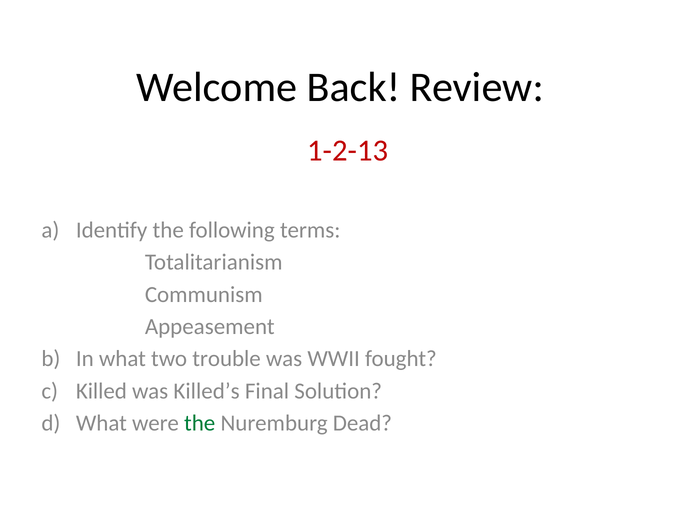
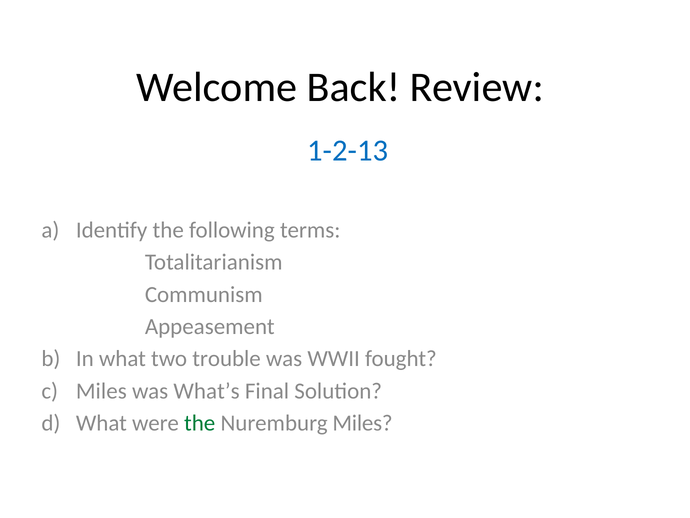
1-2-13 colour: red -> blue (348, 151)
Killed: Killed -> Miles (101, 391)
Killed’s: Killed’s -> What’s (207, 391)
Nuremburg Dead: Dead -> Miles (362, 423)
